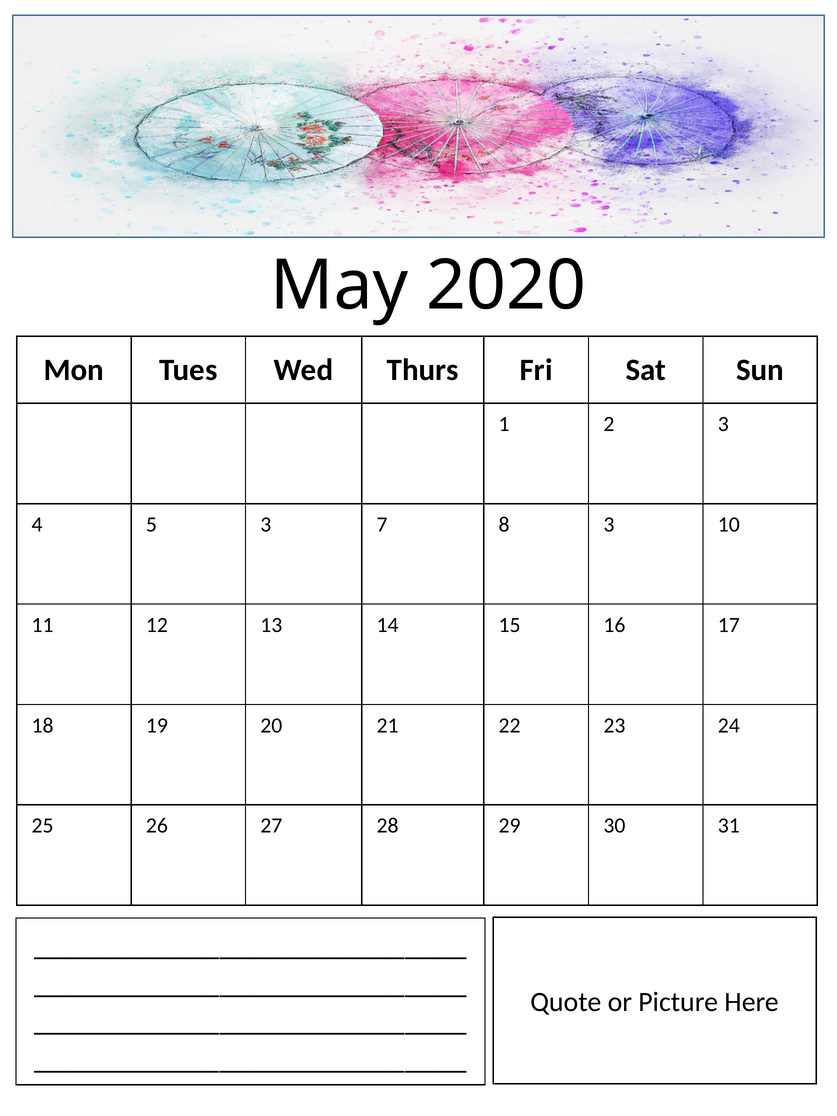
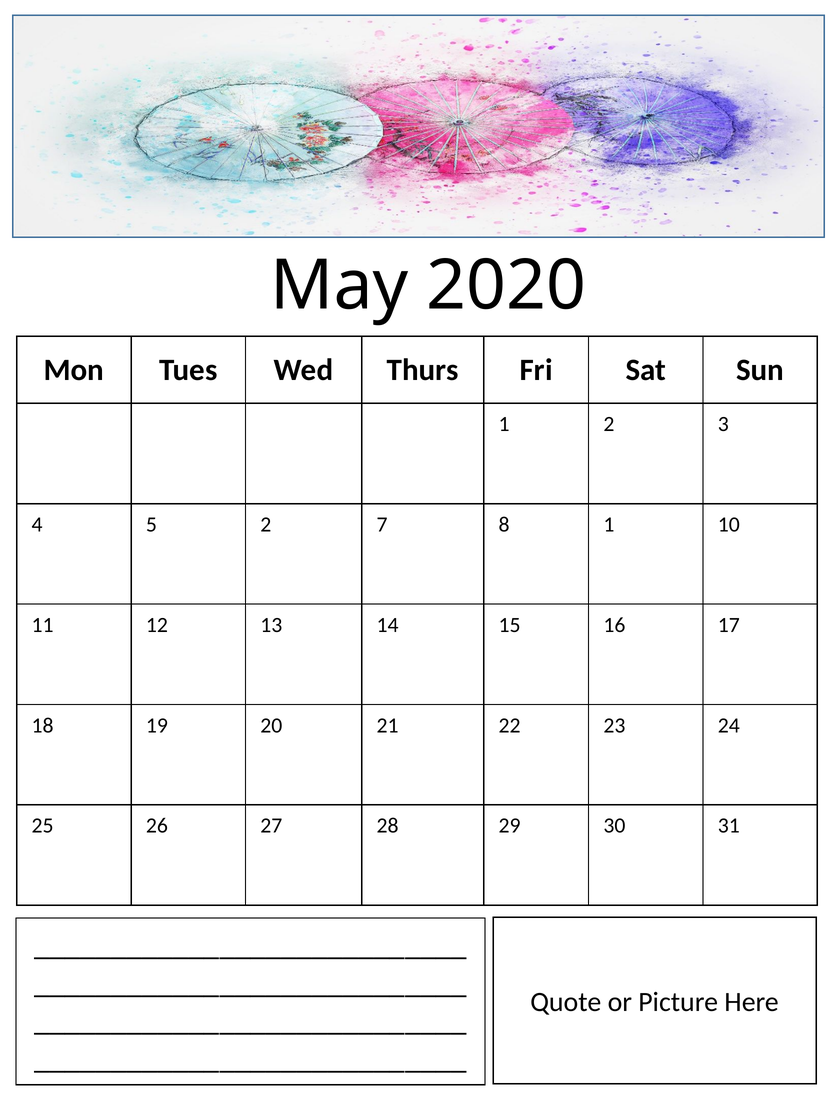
5 3: 3 -> 2 (266, 525)
8 3: 3 -> 1 (609, 525)
